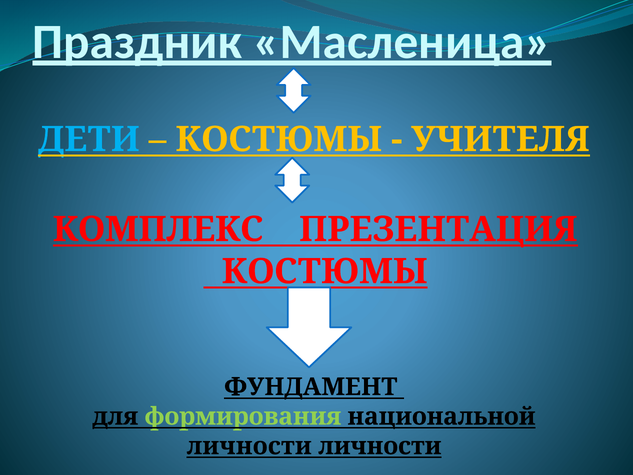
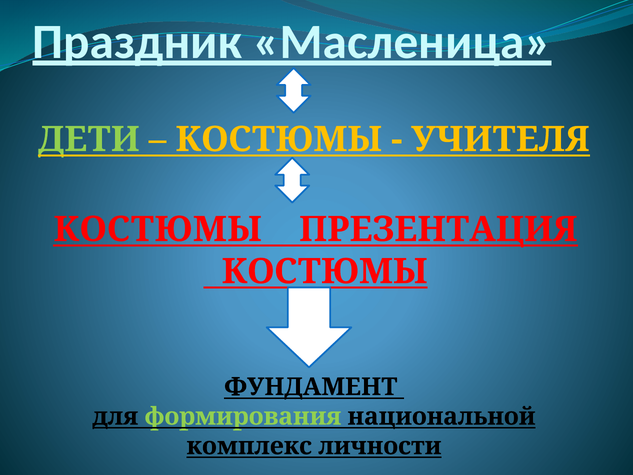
ДЕТИ colour: light blue -> light green (89, 139)
КОМПЛЕКС: КОМПЛЕКС -> КОСТЮМЫ (158, 229)
личности: личности -> комплекс (249, 446)
